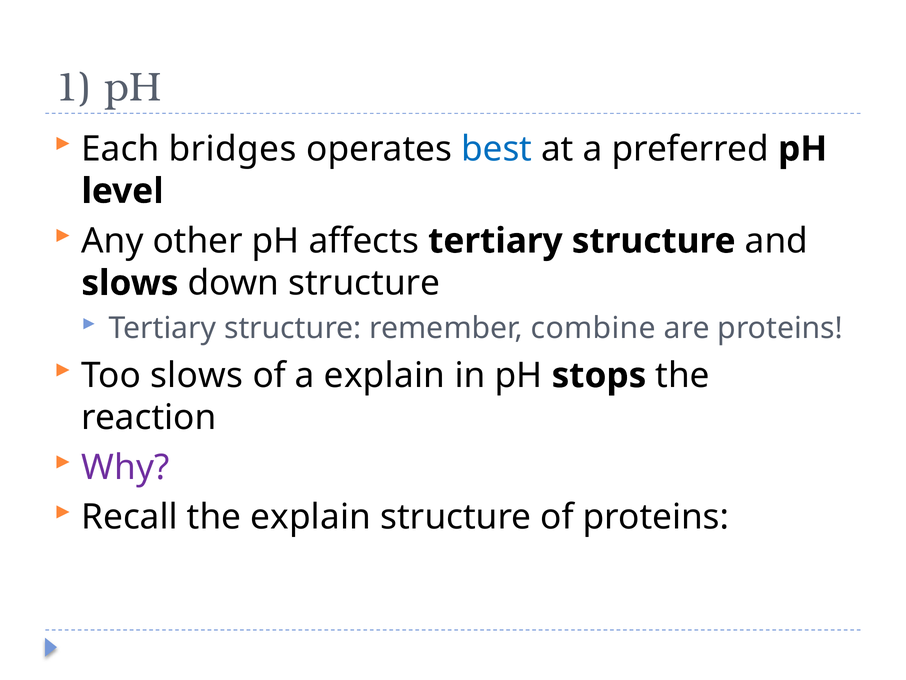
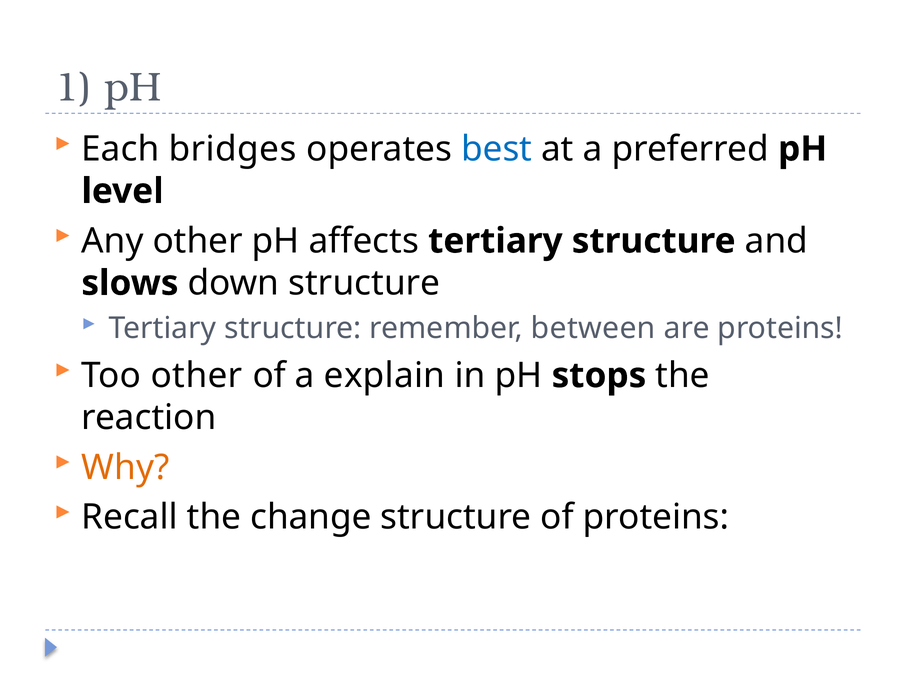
combine: combine -> between (593, 328)
Too slows: slows -> other (197, 375)
Why colour: purple -> orange (126, 467)
the explain: explain -> change (311, 517)
